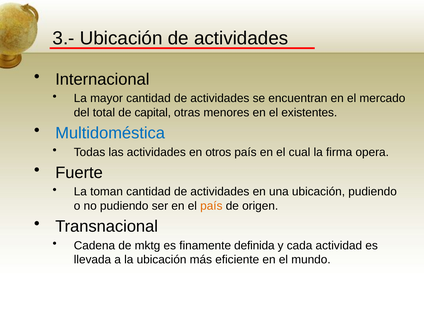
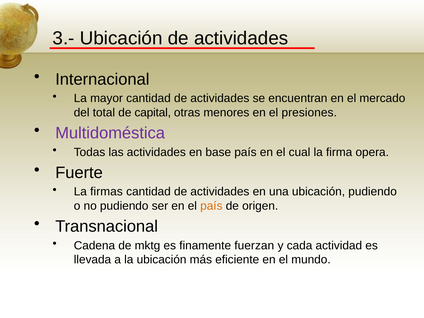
existentes: existentes -> presiones (309, 113)
Multidoméstica colour: blue -> purple (110, 133)
otros: otros -> base (218, 152)
toman: toman -> firmas (106, 192)
definida: definida -> fuerzan (254, 245)
